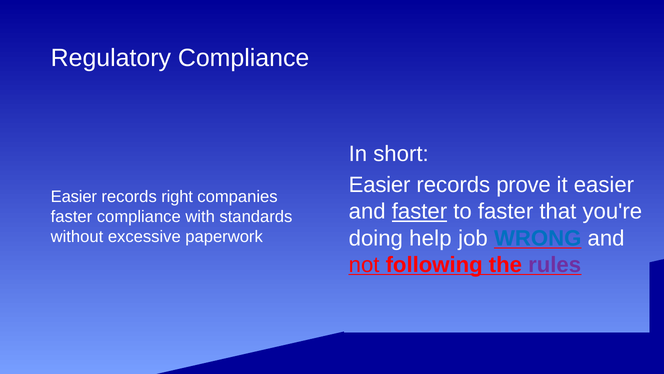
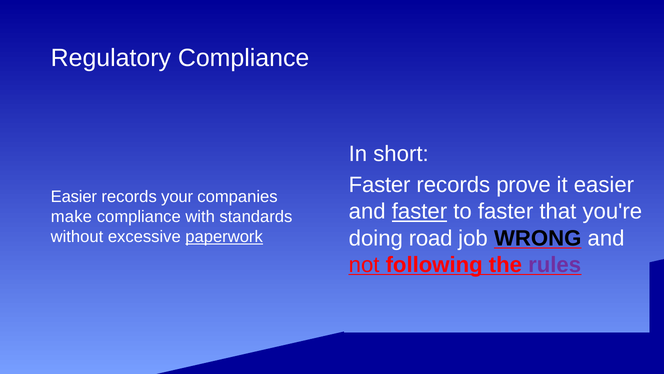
Easier: Easier -> Faster (380, 185)
right: right -> your (177, 197)
faster: faster -> make (71, 216)
help: help -> road (431, 238)
WRONG colour: blue -> black (538, 238)
paperwork underline: none -> present (224, 236)
